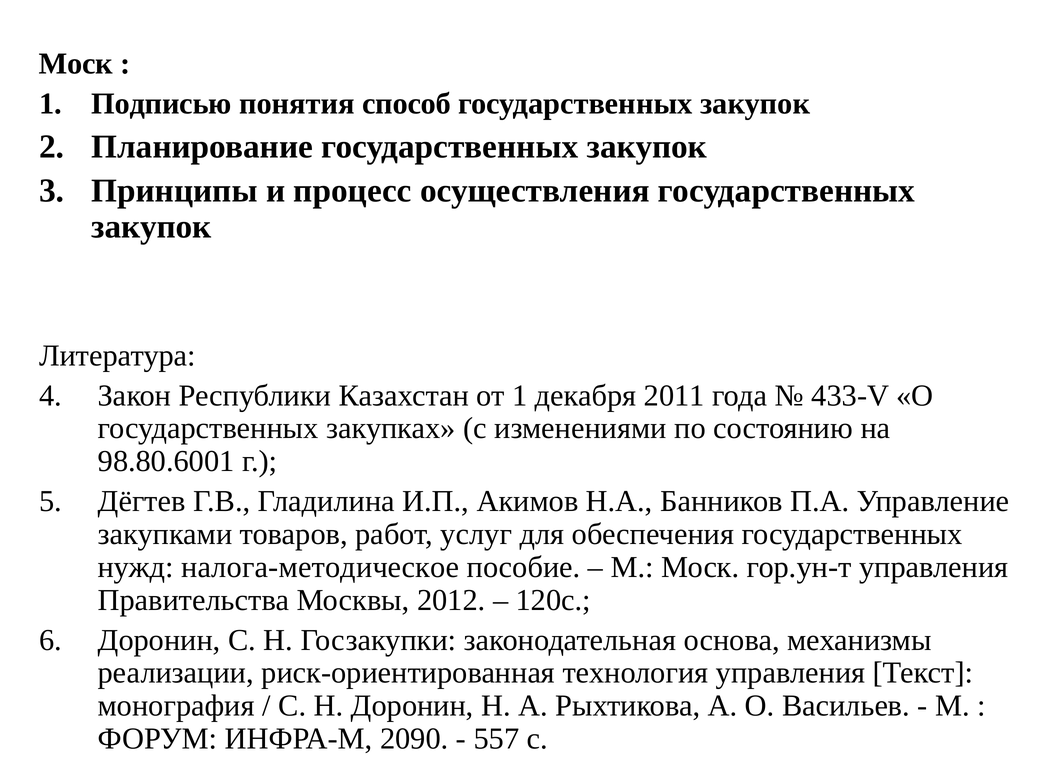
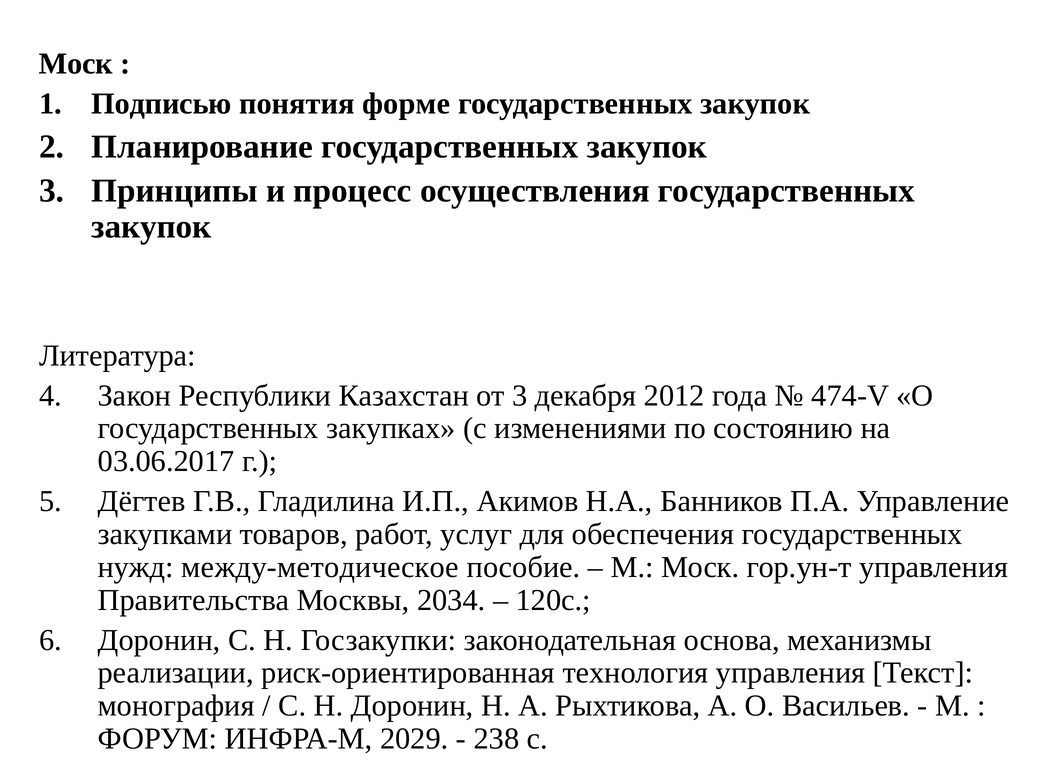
способ: способ -> форме (406, 104)
от 1: 1 -> 3 (520, 396)
2011: 2011 -> 2012 (674, 396)
433-V: 433-V -> 474-V (850, 396)
98.80.6001: 98.80.6001 -> 03.06.2017 (166, 461)
налога-методическое: налога-методическое -> между-методическое (320, 567)
2012: 2012 -> 2034 (451, 600)
2090: 2090 -> 2029 (414, 739)
557: 557 -> 238 (496, 739)
